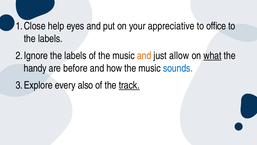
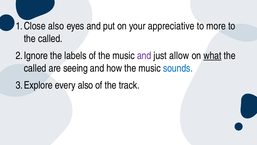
help: help -> also (56, 26)
office: office -> more (216, 26)
labels: labels -> called (50, 39)
and colour: orange -> purple (144, 56)
handy: handy -> called (35, 68)
before: before -> seeing (75, 68)
track underline: present -> none (129, 85)
